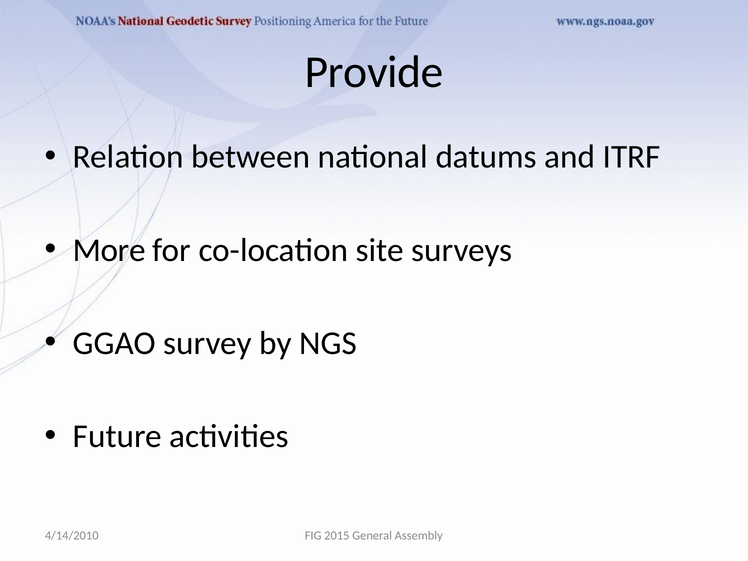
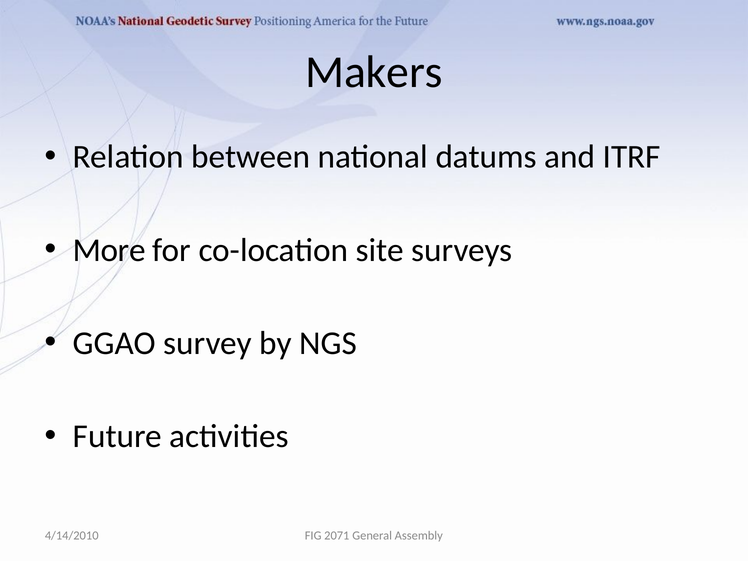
Provide: Provide -> Makers (374, 72)
2015: 2015 -> 2071 (337, 536)
